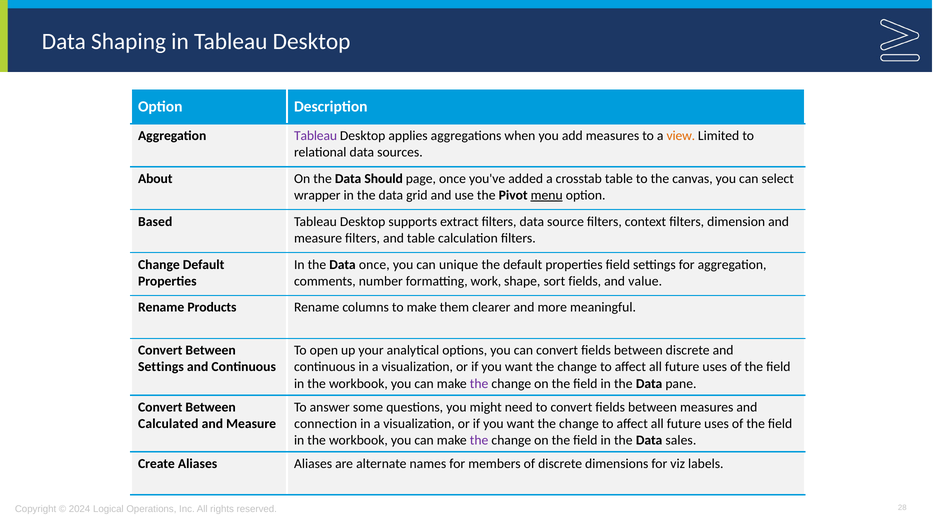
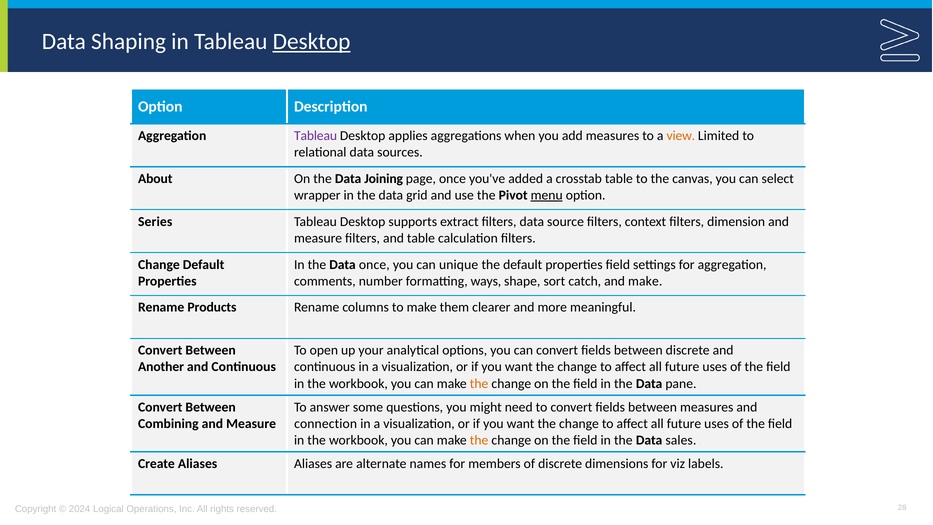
Desktop underline: none -> present (312, 42)
Should: Should -> Joining (384, 179)
Based: Based -> Series (155, 221)
work: work -> ways (486, 281)
sort fields: fields -> catch (585, 281)
and value: value -> make (645, 281)
Settings: Settings -> Another (161, 367)
the colour: purple -> orange (479, 383)
Calculated: Calculated -> Combining (168, 424)
the colour: purple -> orange (479, 440)
